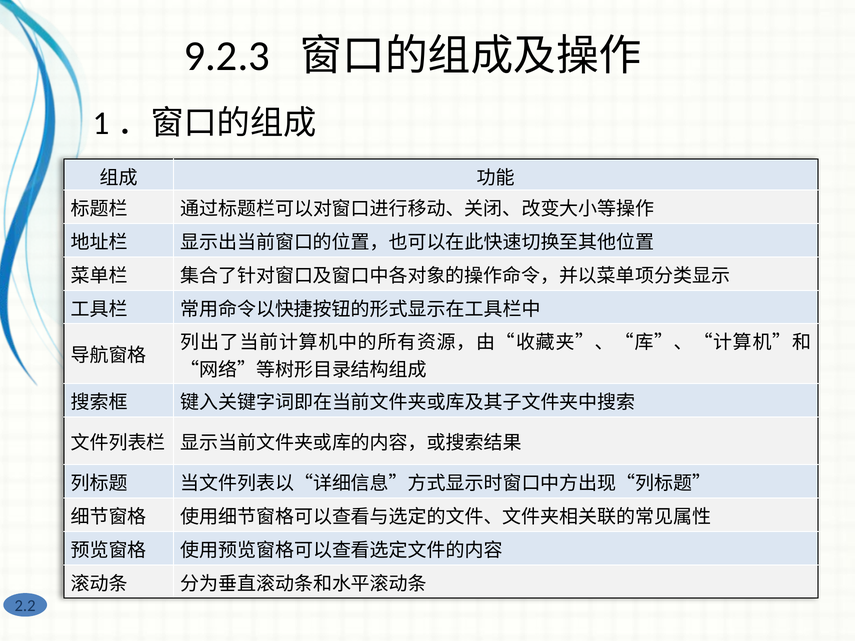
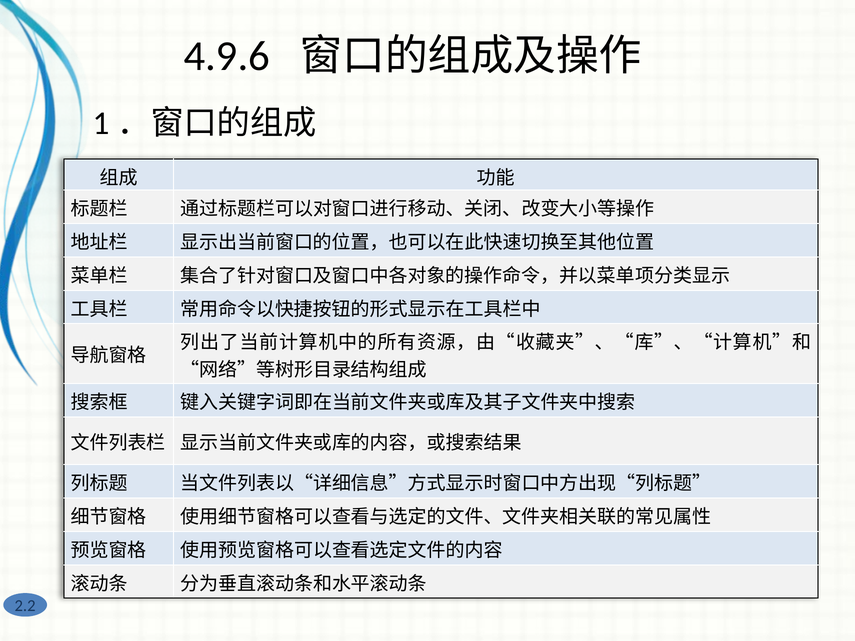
9.2.3: 9.2.3 -> 4.9.6 (227, 56)
